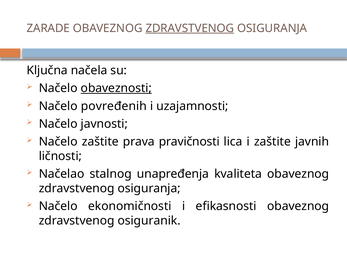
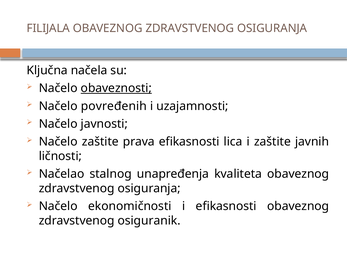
ZARADE: ZARADE -> FILIJALA (48, 28)
ZDRAVSTVENOG underline: present -> none (190, 28)
prava pravičnosti: pravičnosti -> efikasnosti (189, 142)
